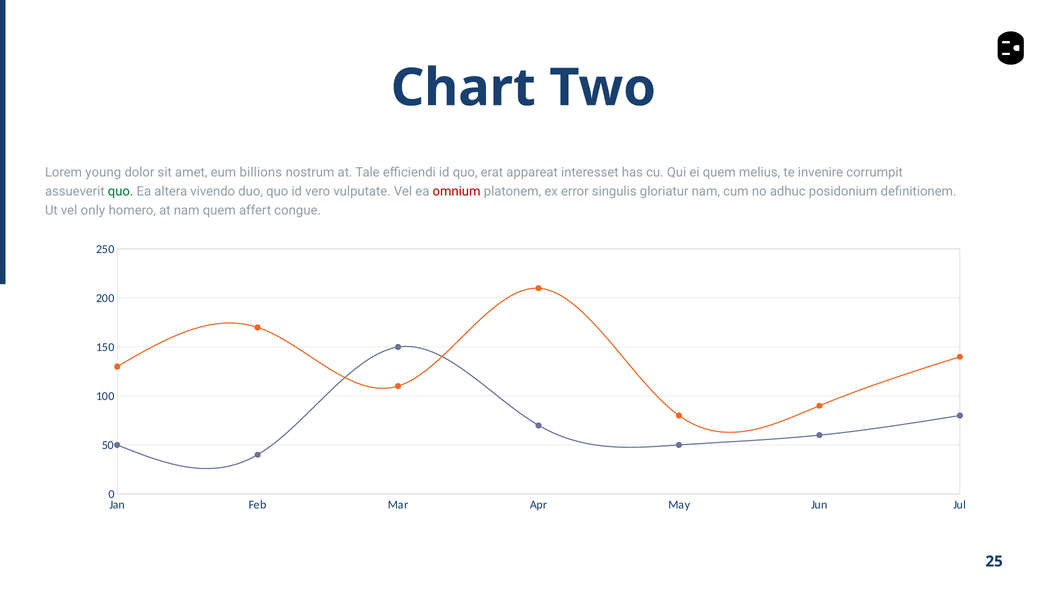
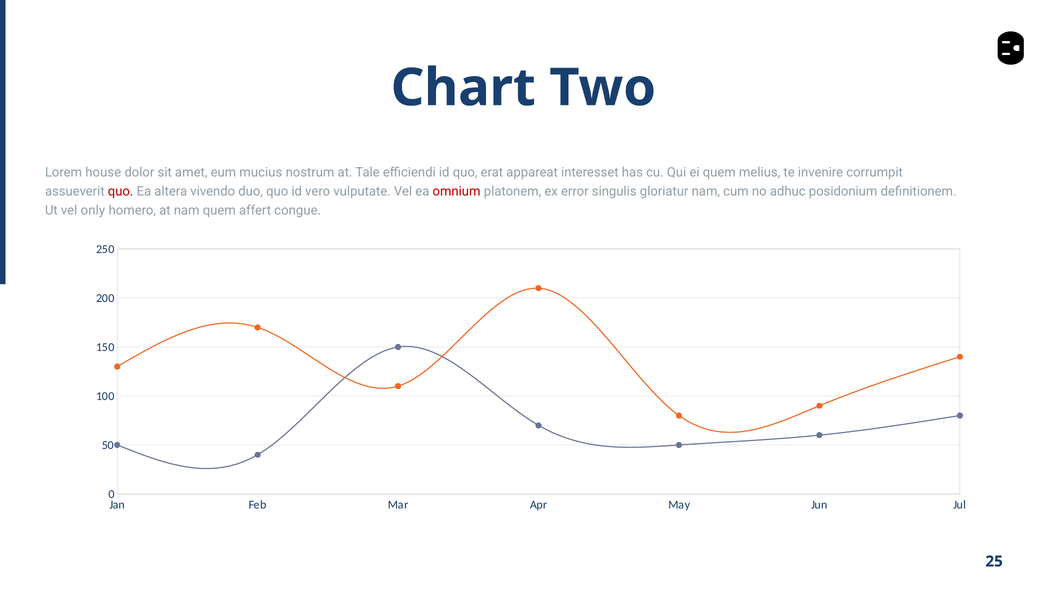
young: young -> house (103, 173)
billions: billions -> mucius (261, 173)
quo colour: green -> red (121, 191)
